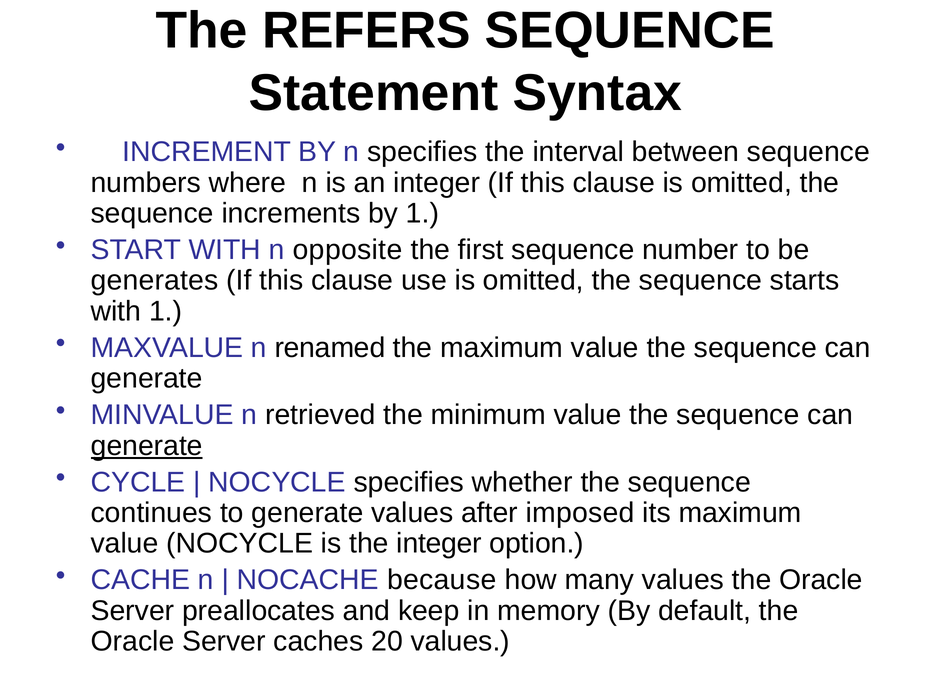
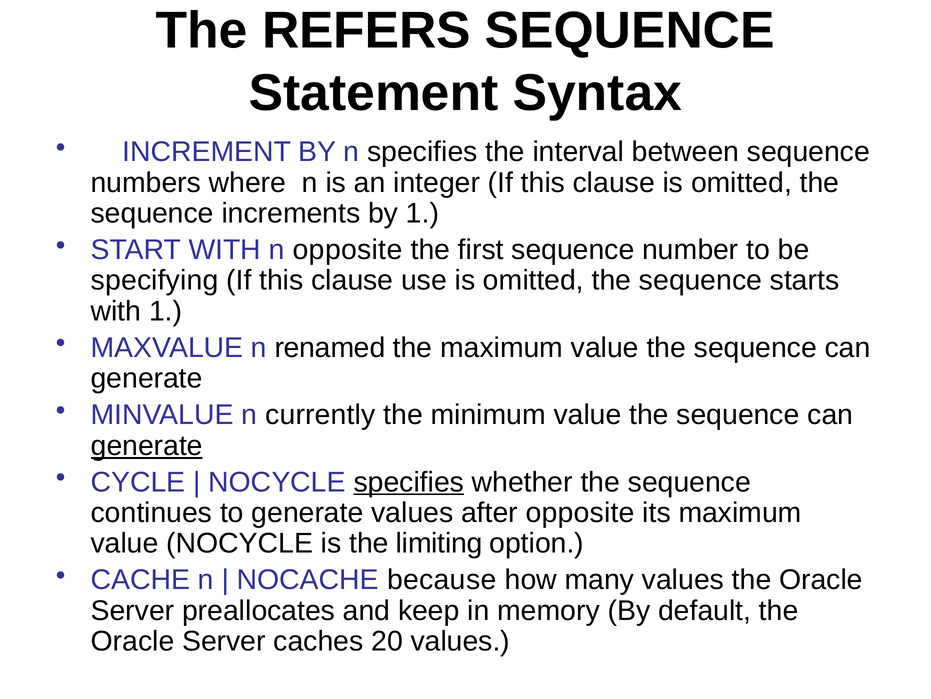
generates: generates -> specifying (155, 280)
retrieved: retrieved -> currently (320, 414)
specifies underline: none -> present (409, 482)
after imposed: imposed -> opposite (580, 512)
the integer: integer -> limiting (439, 543)
